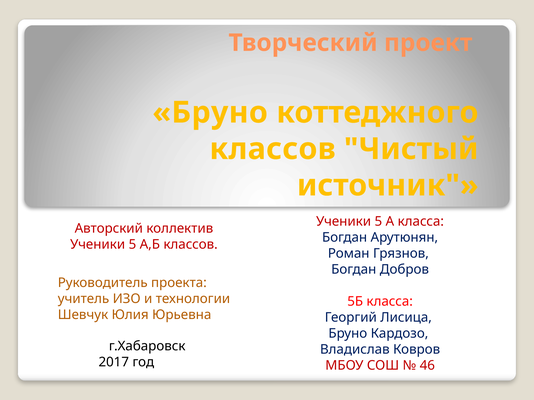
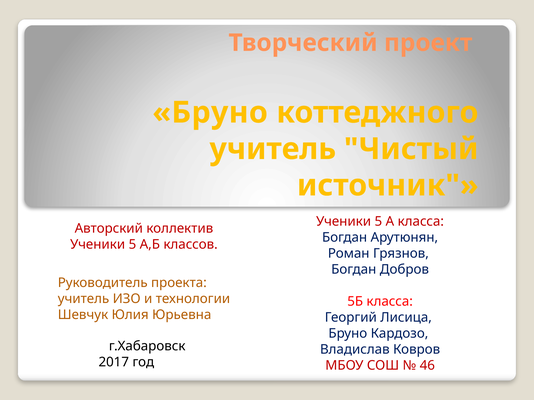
классов: классов -> учитель (273, 149)
